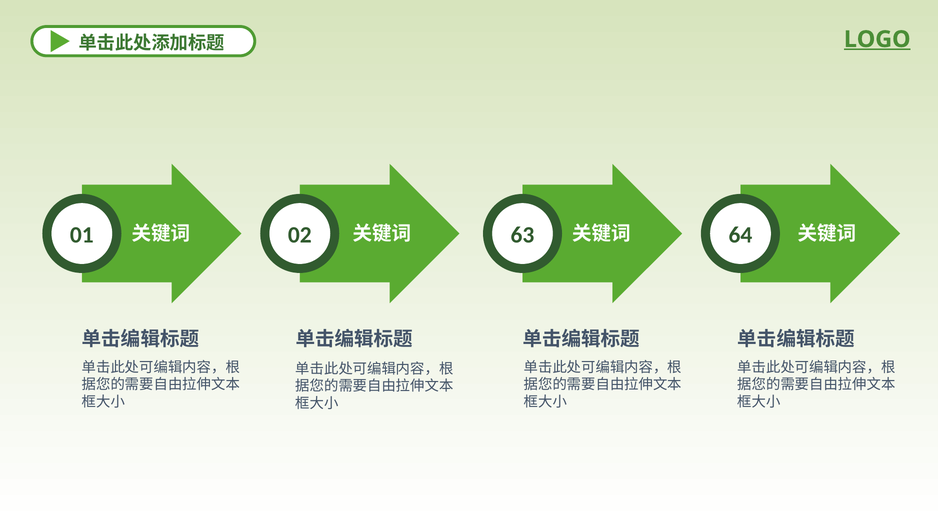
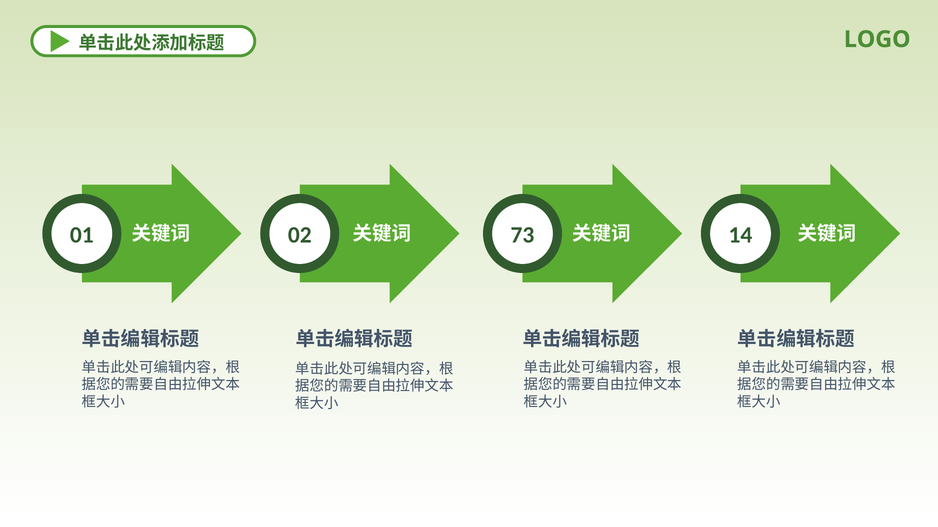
LOGO underline: present -> none (877, 39)
63: 63 -> 73 (522, 235)
64: 64 -> 14 (740, 235)
